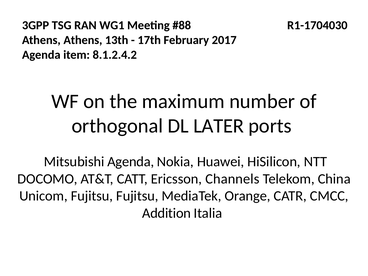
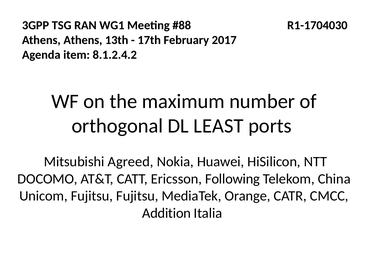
LATER: LATER -> LEAST (218, 126)
Mitsubishi Agenda: Agenda -> Agreed (131, 162)
Channels: Channels -> Following (233, 179)
